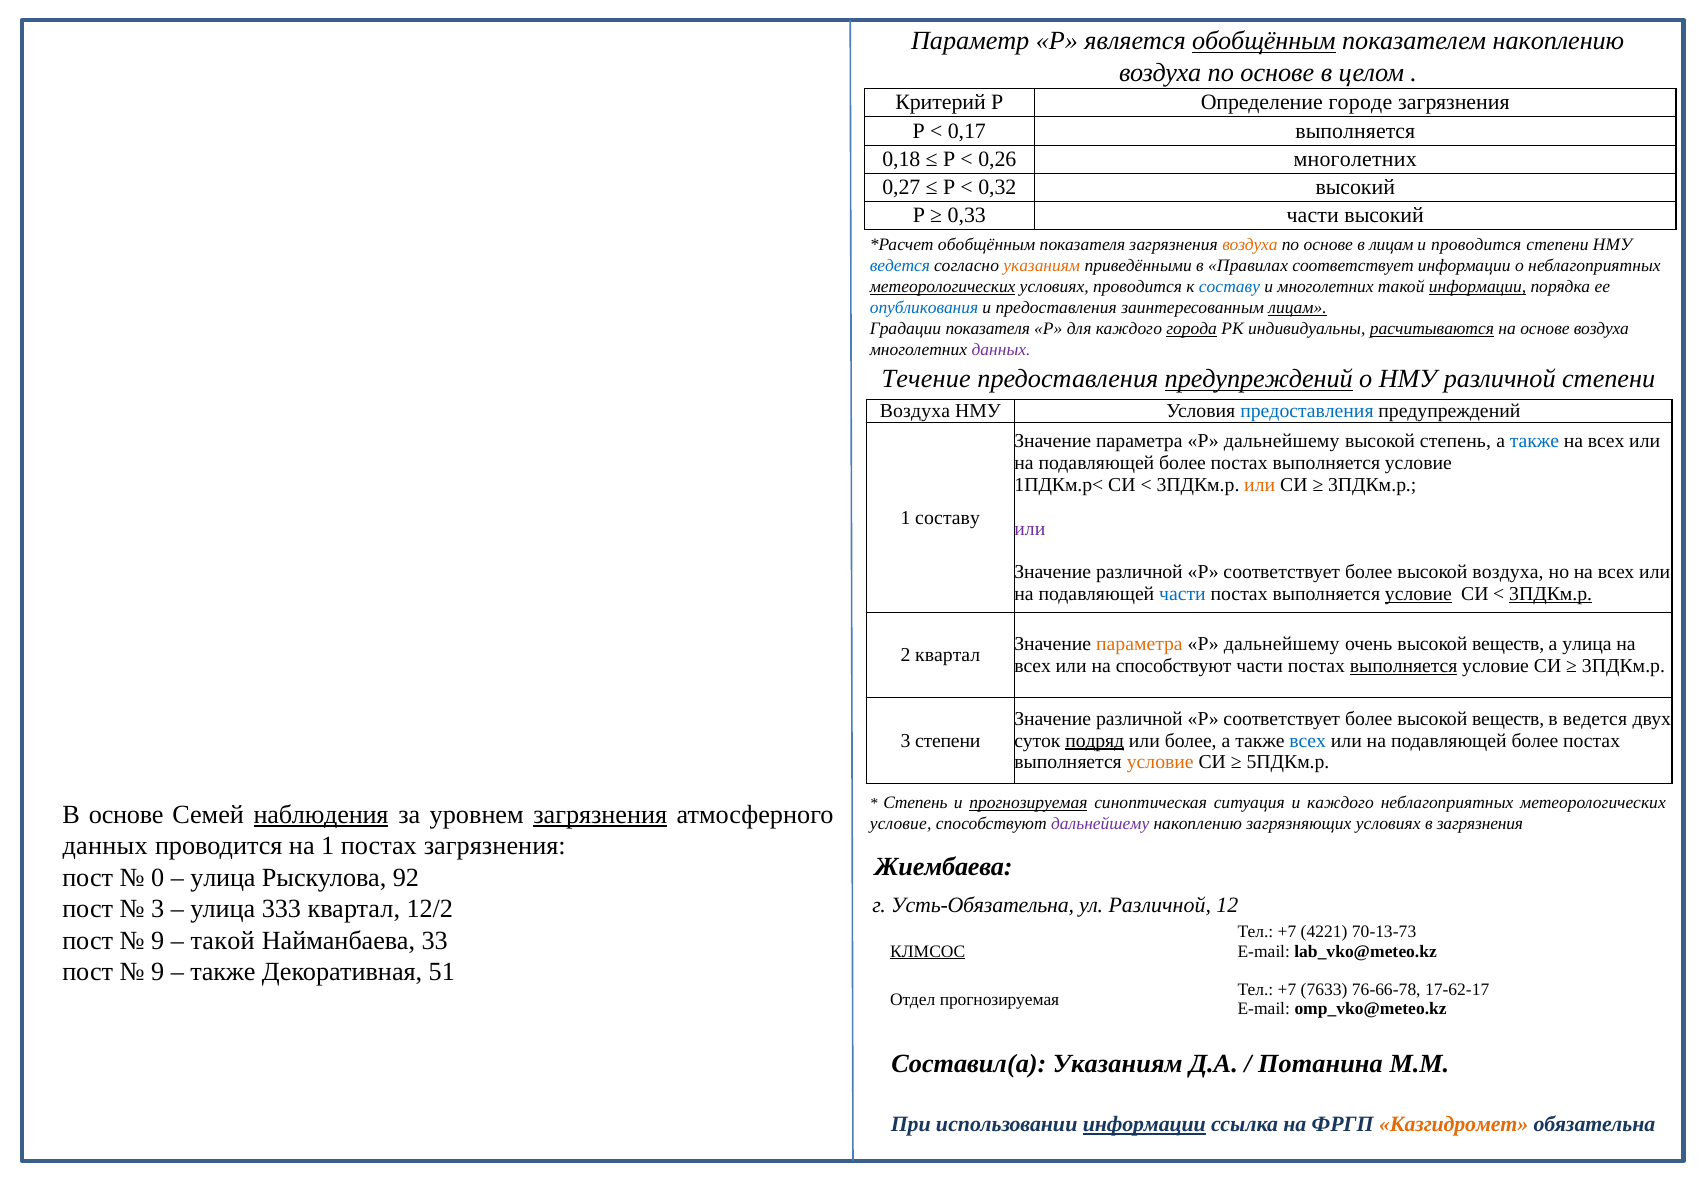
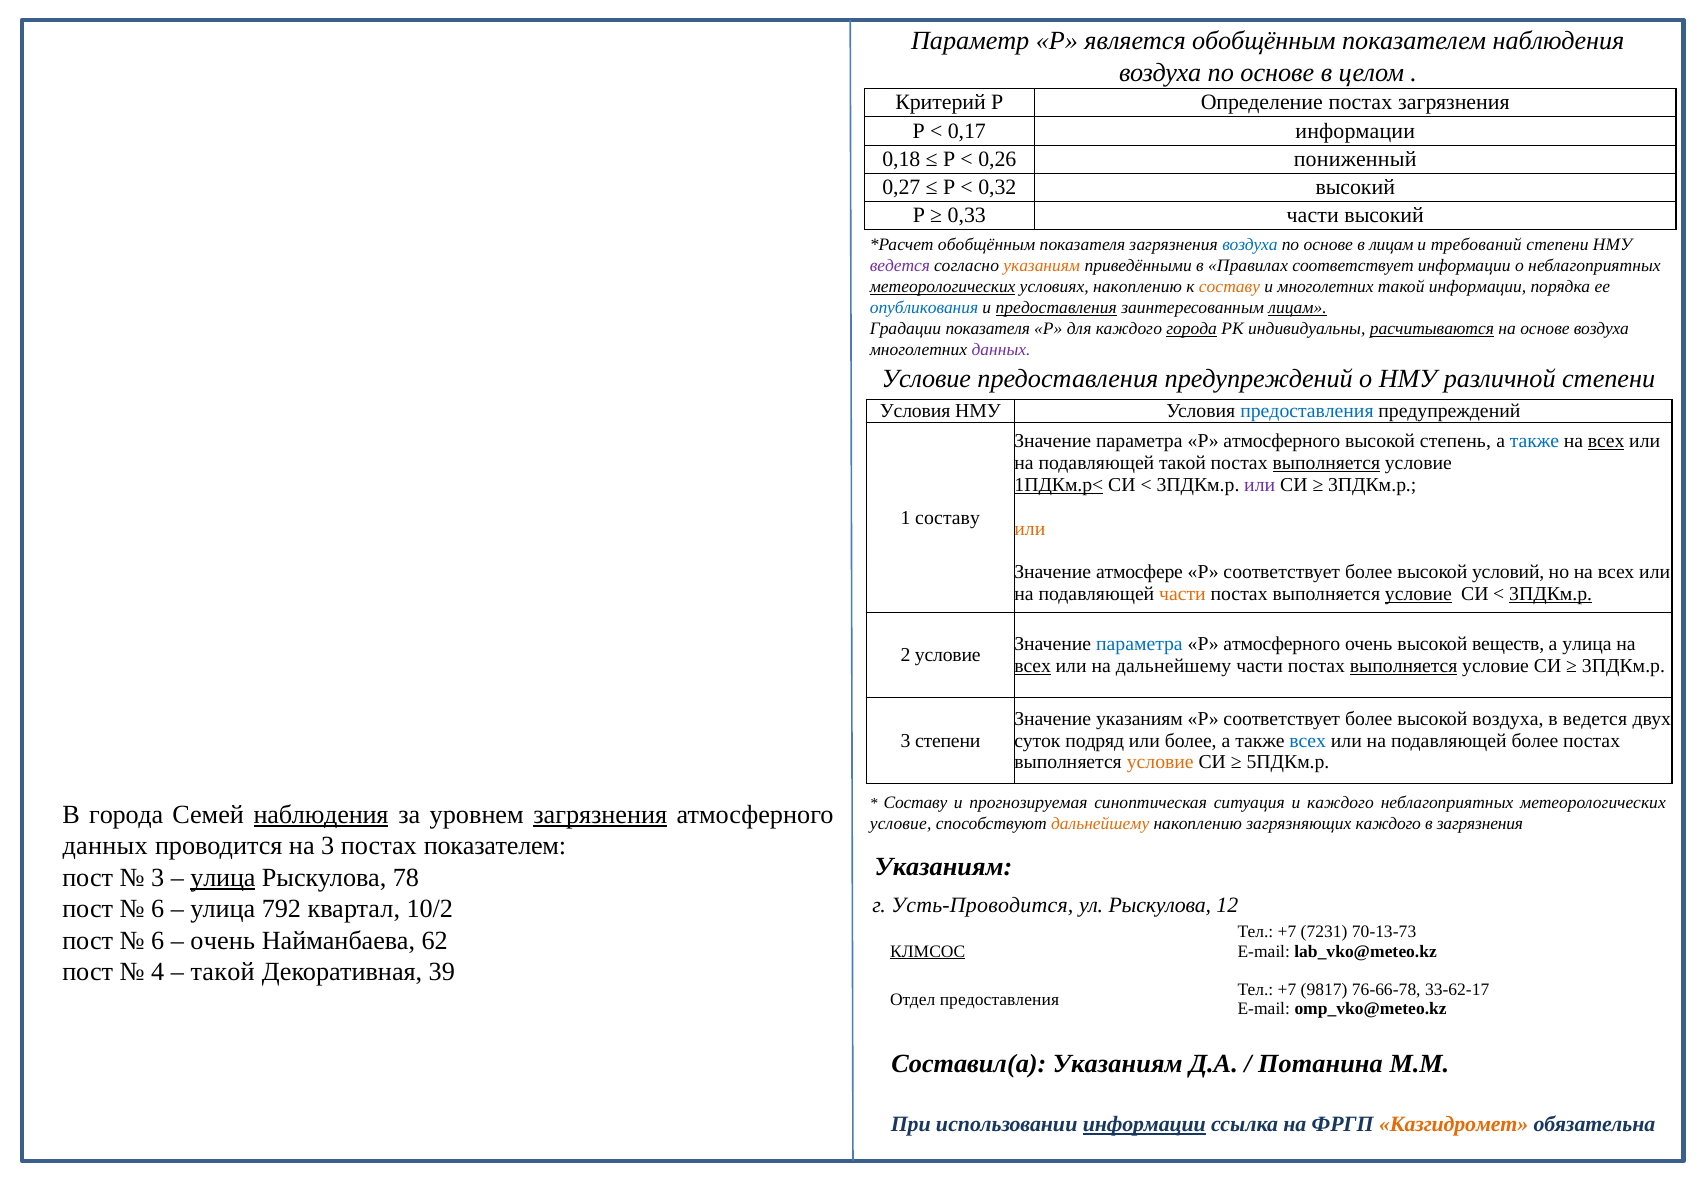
обобщённым underline: present -> none (1264, 41)
показателем накоплению: накоплению -> наблюдения (1558, 41)
Определение городе: городе -> постах (1360, 103)
0,17 выполняется: выполняется -> информации (1355, 131)
0,26 многолетних: многолетних -> пониженный (1355, 159)
воздуха colour: orange -> blue (1250, 245)
и проводится: проводится -> требований (1476, 245)
ведется colour: blue -> purple (900, 266)
условиях проводится: проводится -> накоплению (1137, 287)
составу colour: blue -> orange (1230, 287)
информации underline: present -> none (1478, 287)
предоставления underline: none -> present (1056, 308)
Течение: Течение -> Условие (926, 379)
предупреждений underline: present -> none (1259, 379)
Воздуха: Воздуха -> Условия (915, 411)
дальнейшему: дальнейшему -> атмосферного (1282, 441)
всех underline: none -> present (1606, 441)
более: более -> такой (1183, 463)
выполняется underline: none -> present (1326, 463)
1ПДКм.р< underline: none -> present (1059, 485)
или colour: orange -> purple (1260, 485)
или colour: purple -> orange (1030, 529)
различной: различной -> атмосфере (1140, 572)
высокой воздуха: воздуха -> условий (1508, 572)
части colour: blue -> orange (1182, 594)
параметра colour: orange -> blue (1139, 644)
дальнейшему: дальнейшему -> атмосферного (1282, 644)
2 квартал: квартал -> условие (948, 655)
всех underline: none -> present (1033, 666)
на способствуют: способствуют -> дальнейшему (1174, 666)
различной: различной -> указаниям (1139, 719)
веществ: веществ -> воздуха (1508, 719)
подряд underline: present -> none (1095, 741)
Степень: Степень -> Составу (915, 803)
прогнозируемая underline: present -> none (1028, 803)
В основе: основе -> города (126, 814)
дальнейшему colour: purple -> orange (1100, 824)
загрязняющих условиях: условиях -> каждого (1388, 824)
на 1: 1 -> 3 (328, 846)
постах загрязнения: загрязнения -> показателем (495, 846)
Жиембаева: Жиембаева -> Указаниям (943, 867)
0: 0 -> 3 (158, 877)
улица underline: none -> present (223, 877)
92: 92 -> 78 (406, 877)
Усть-Обязательна: Усть-Обязательна -> Усть-Проводится (982, 905)
ул Различной: Различной -> Рыскулова (1160, 905)
3: 3 -> 6 (158, 909)
333: 333 -> 792 (281, 909)
12/2: 12/2 -> 10/2 (430, 909)
4221: 4221 -> 7231 (1324, 932)
9: 9 -> 6 (158, 940)
такой: такой -> очень (223, 940)
33: 33 -> 62 (435, 940)
9: 9 -> 4 (158, 972)
также: также -> такой (223, 972)
51: 51 -> 39 (442, 972)
7633: 7633 -> 9817 (1324, 990)
17-62-17: 17-62-17 -> 33-62-17 (1457, 990)
Отдел прогнозируемая: прогнозируемая -> предоставления (999, 999)
